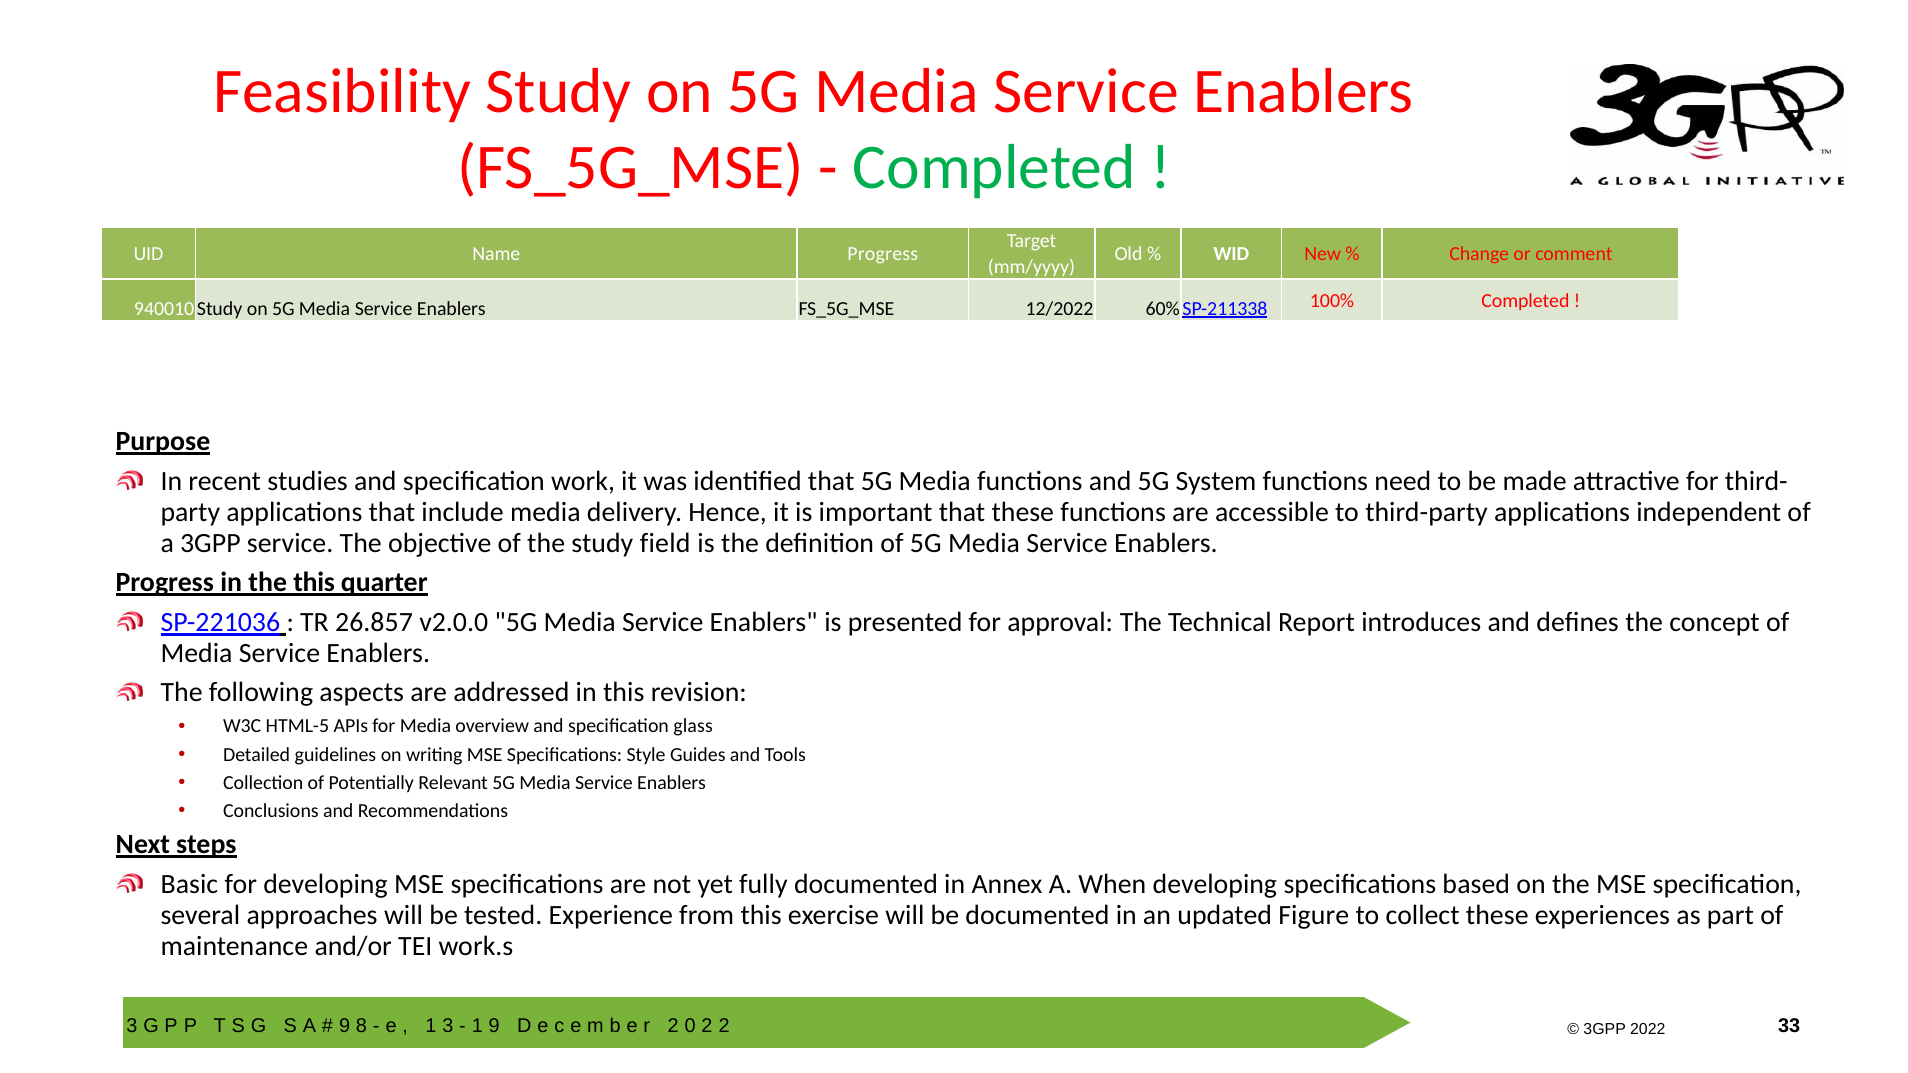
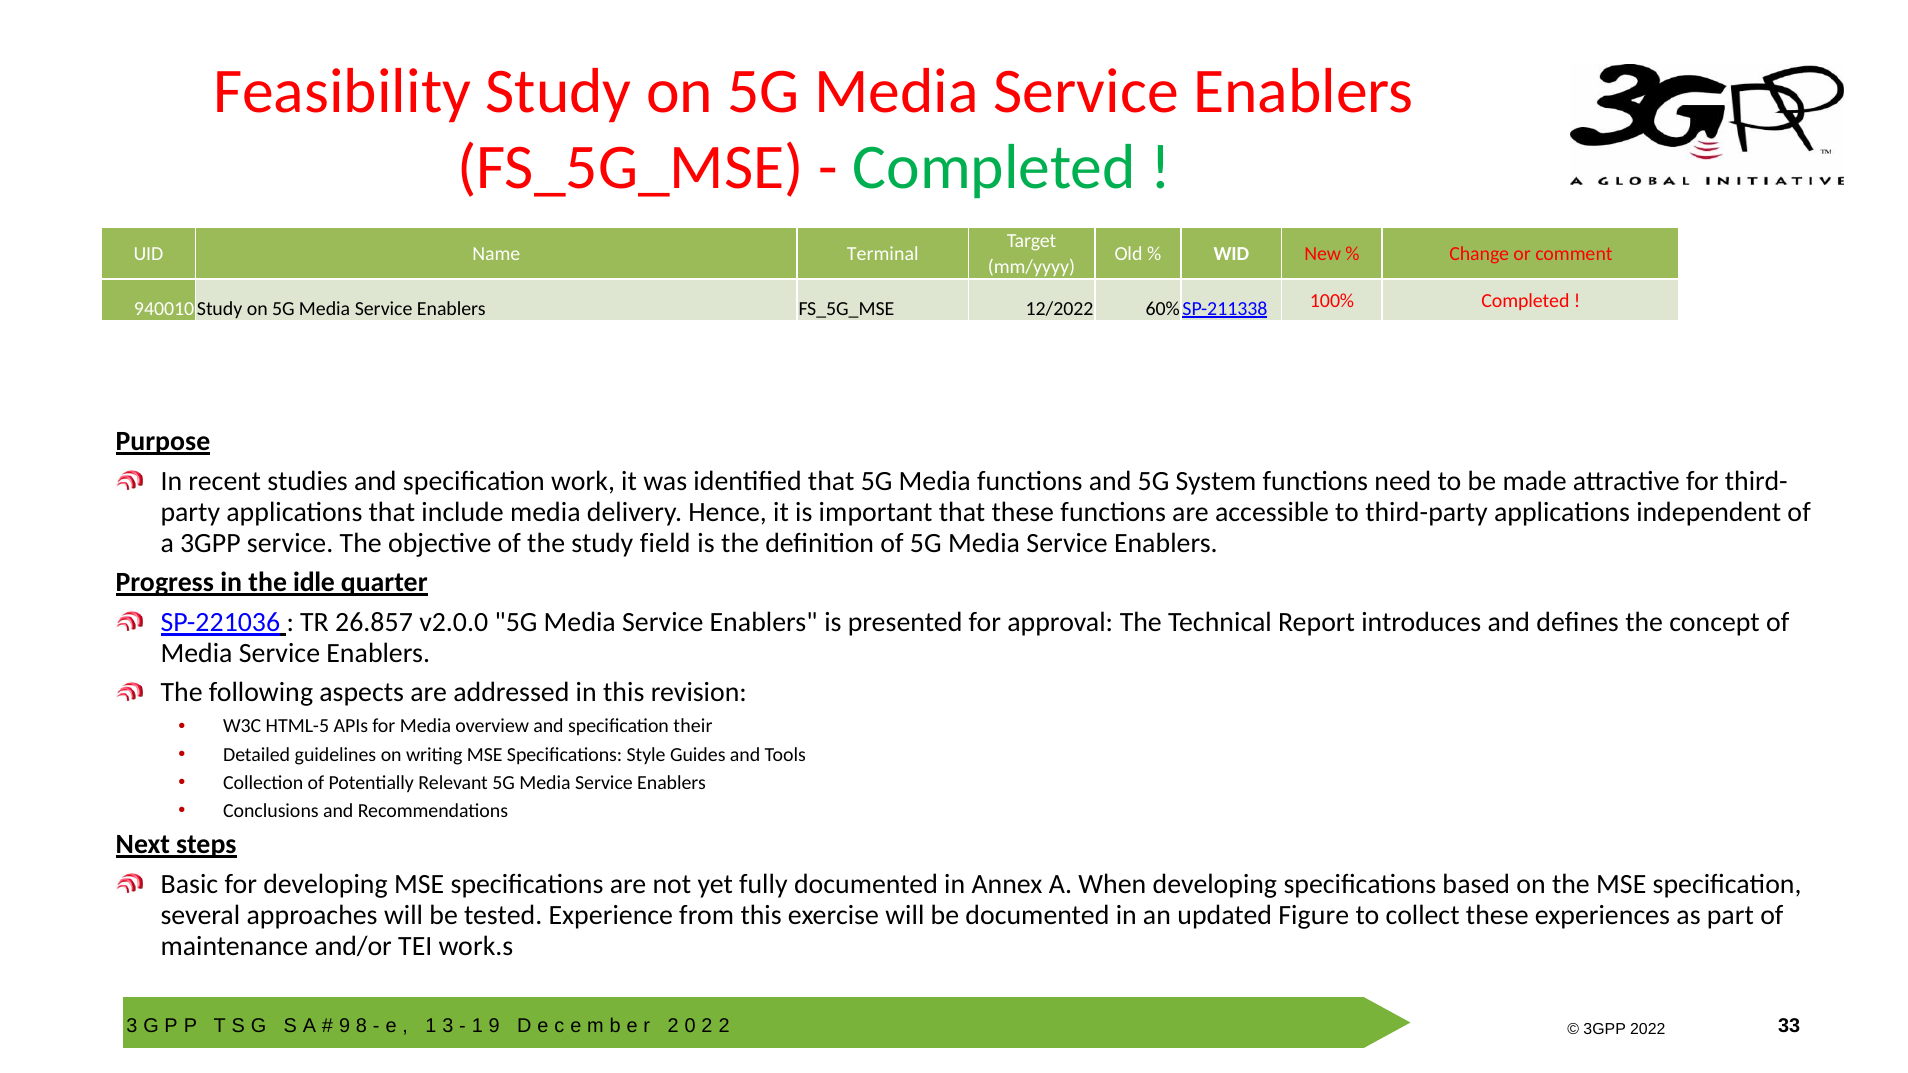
Name Progress: Progress -> Terminal (883, 254)
the this: this -> idle (314, 583)
glass: glass -> their (693, 727)
